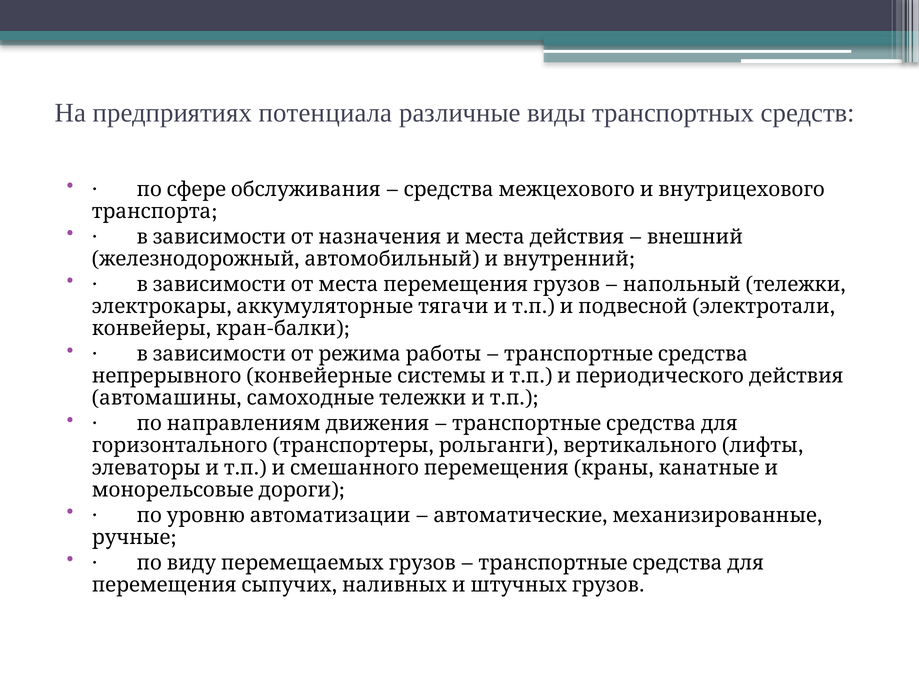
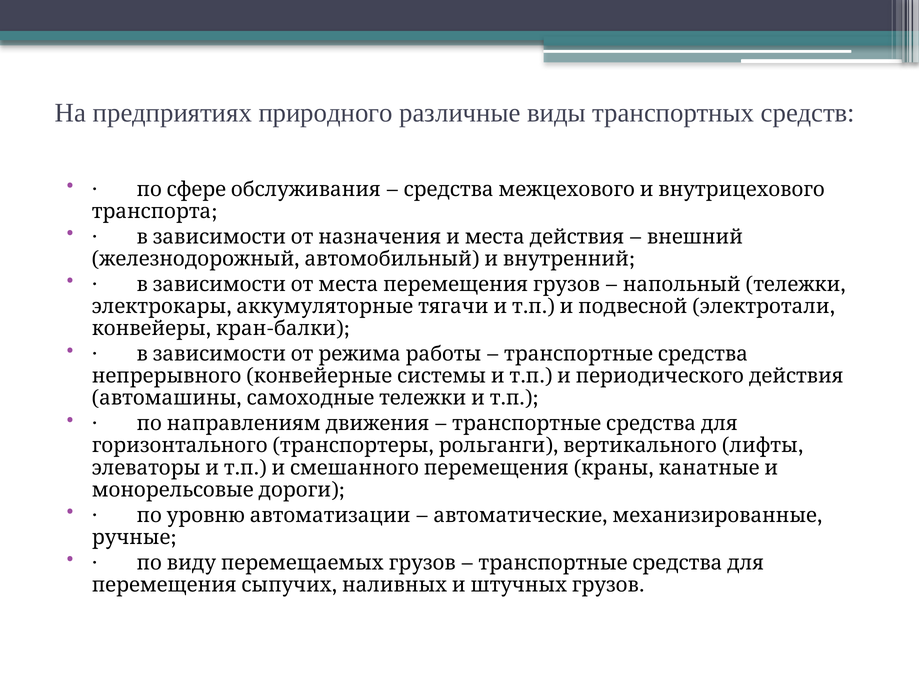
потенциала: потенциала -> природного (326, 113)
